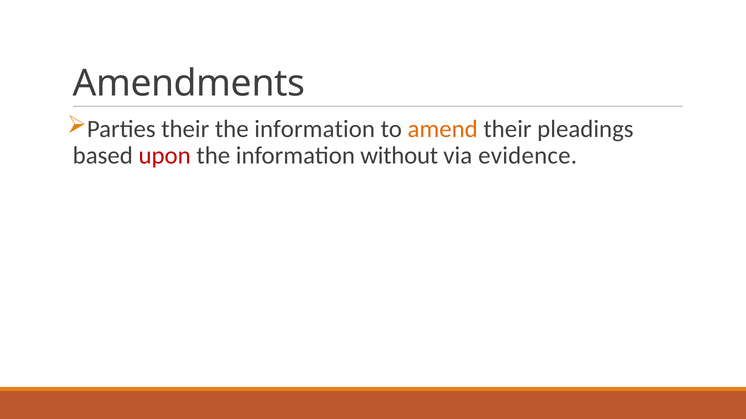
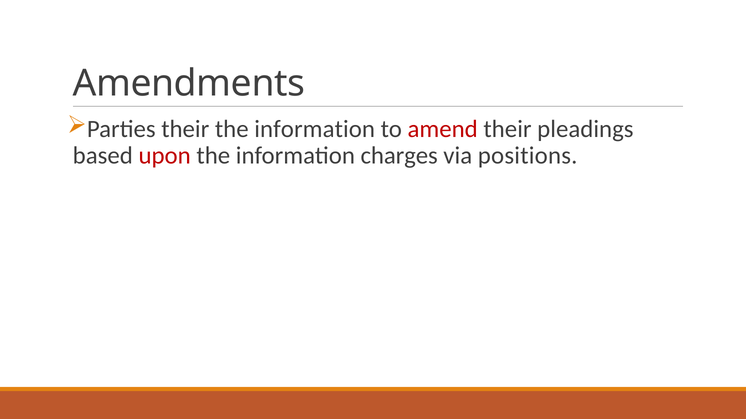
amend colour: orange -> red (443, 129)
without: without -> charges (399, 156)
evidence: evidence -> positions (528, 156)
